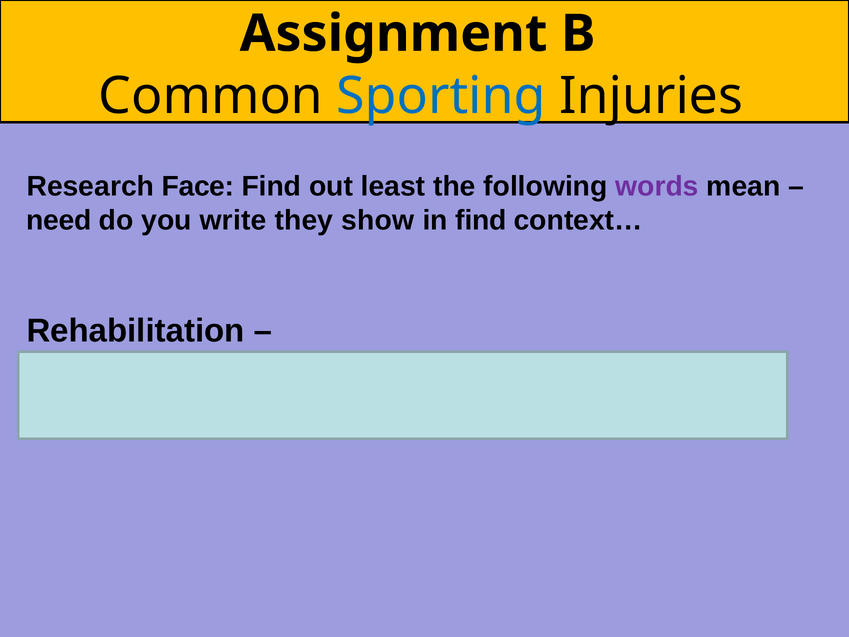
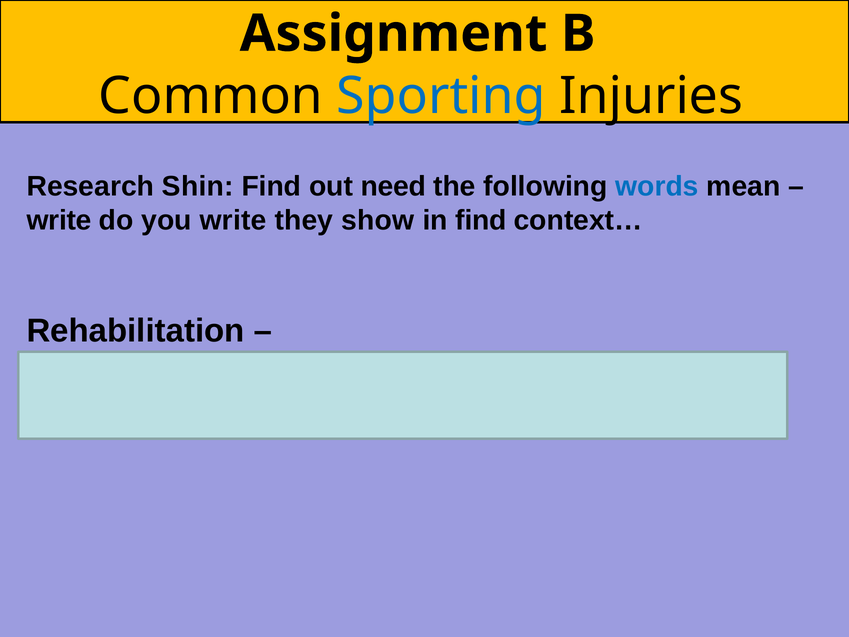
Face: Face -> Shin (198, 186)
least: least -> need (393, 186)
words colour: purple -> blue (657, 186)
need: need -> write (59, 220)
